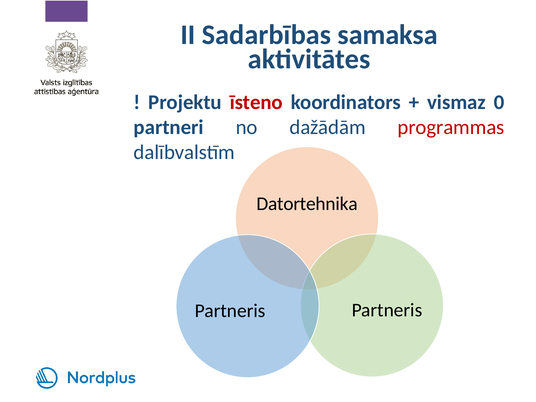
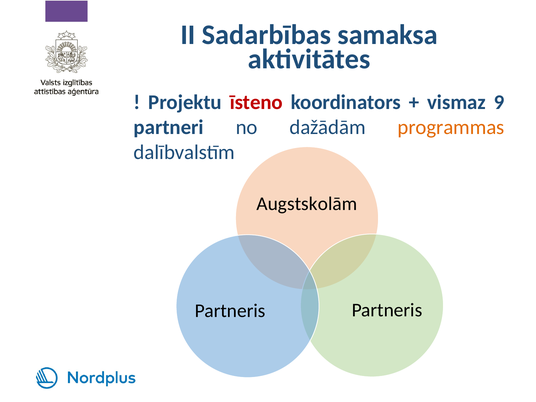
0: 0 -> 9 (499, 102)
programmas colour: red -> orange (451, 127)
Datortehnika: Datortehnika -> Augstskolām (307, 204)
